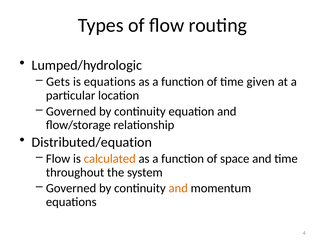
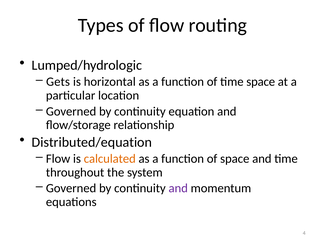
is equations: equations -> horizontal (110, 82)
time given: given -> space (261, 82)
and colour: orange -> purple (178, 188)
